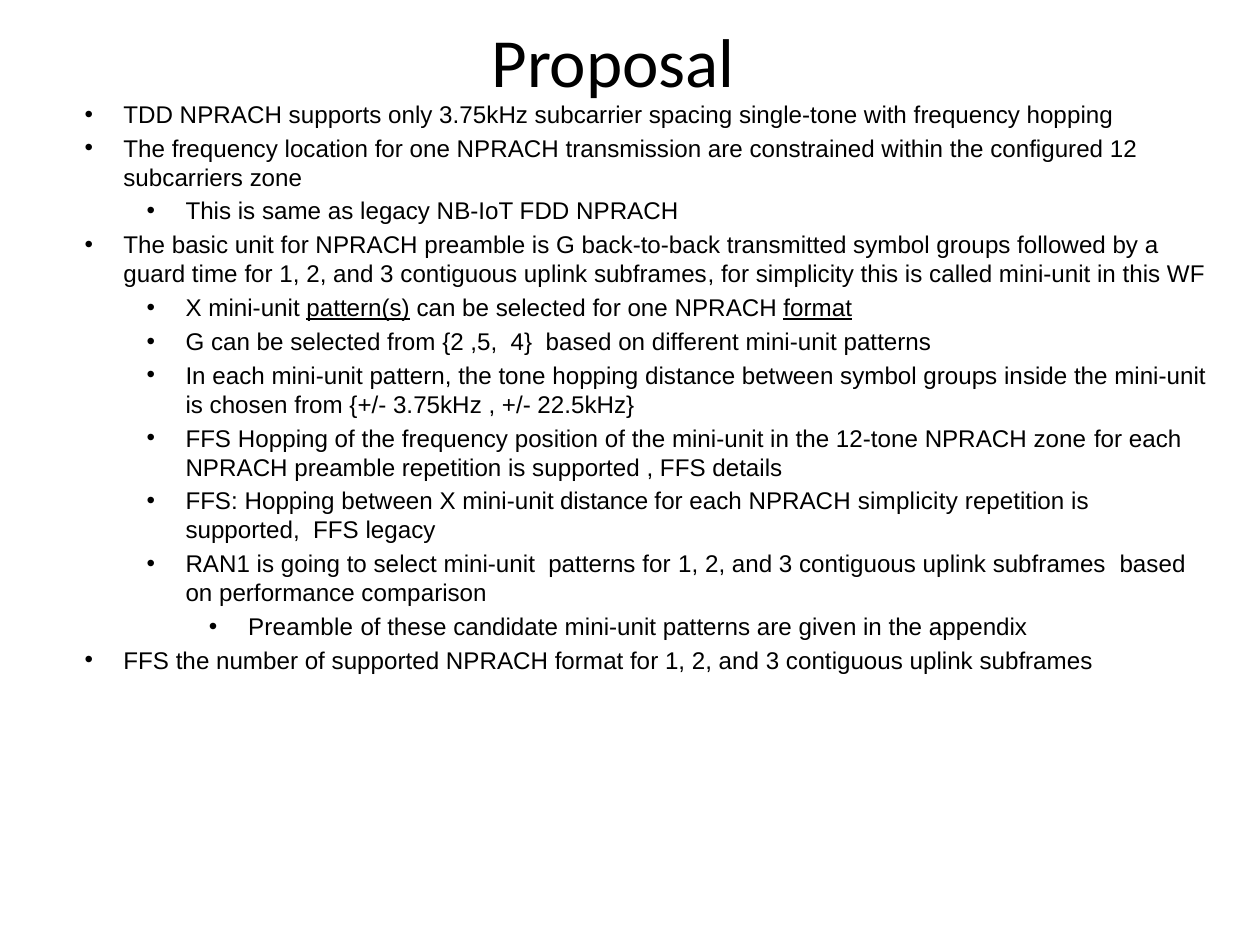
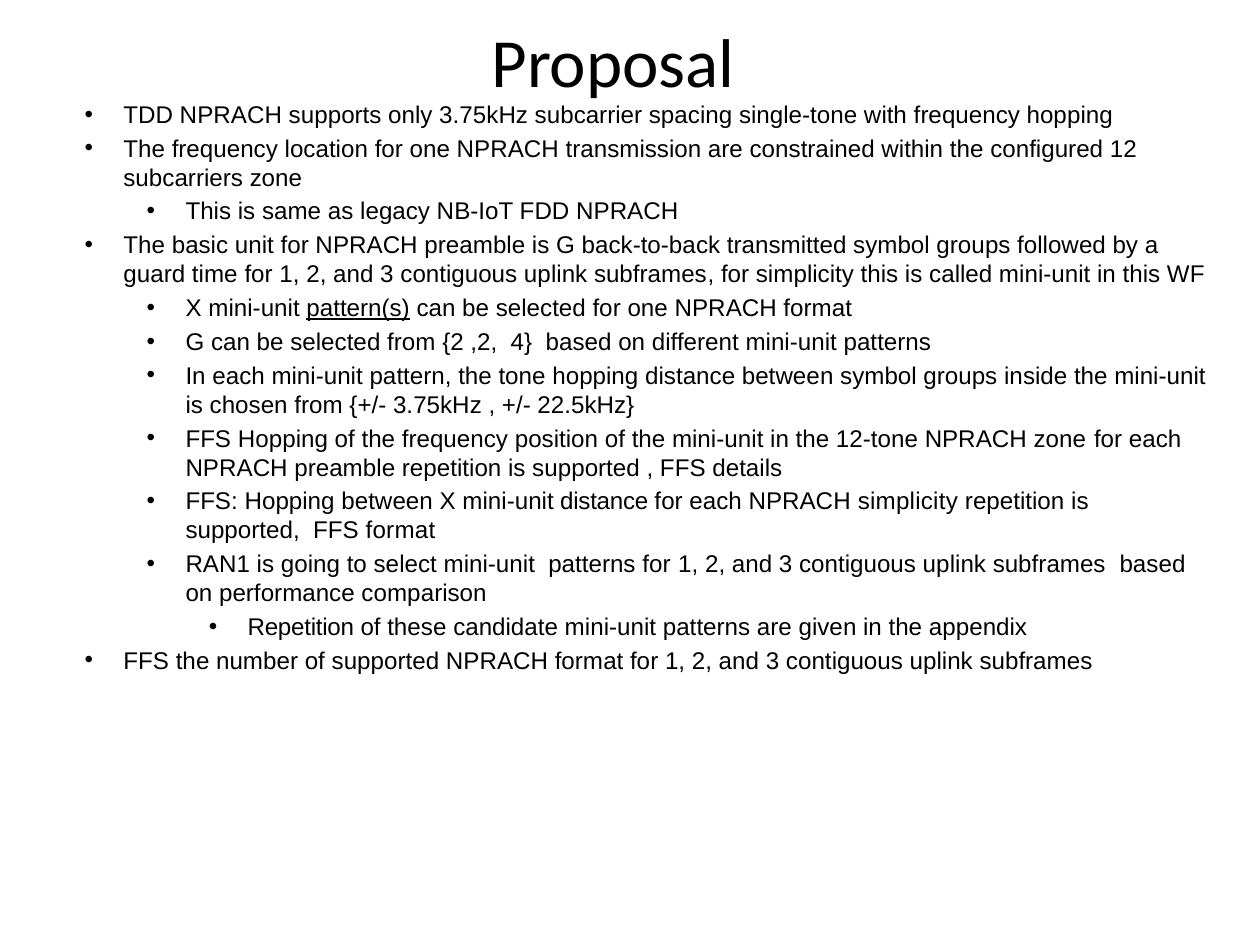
format underline: present -> none (818, 309)
,5: ,5 -> ,2 (484, 343)
FFS legacy: legacy -> format (400, 531)
Preamble: Preamble -> Repetition (301, 628)
